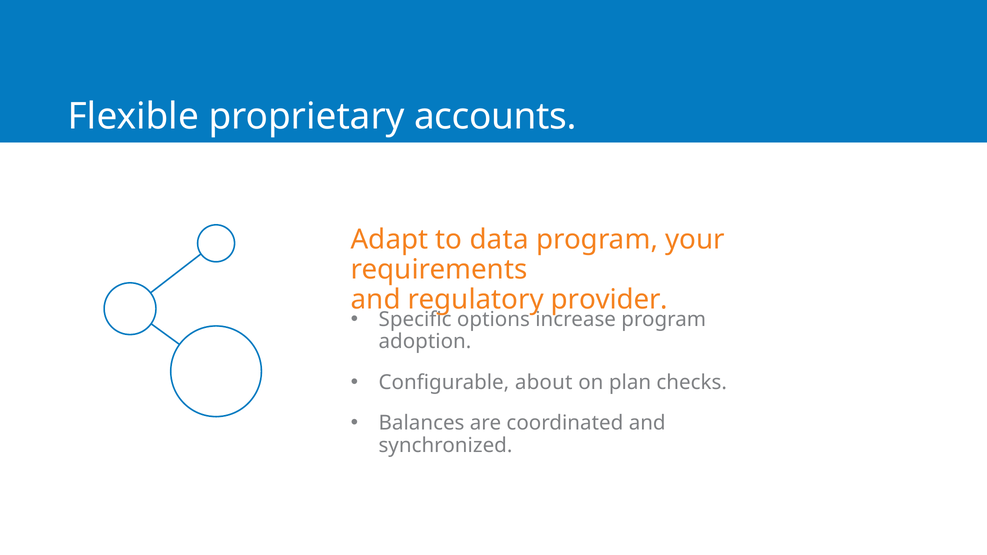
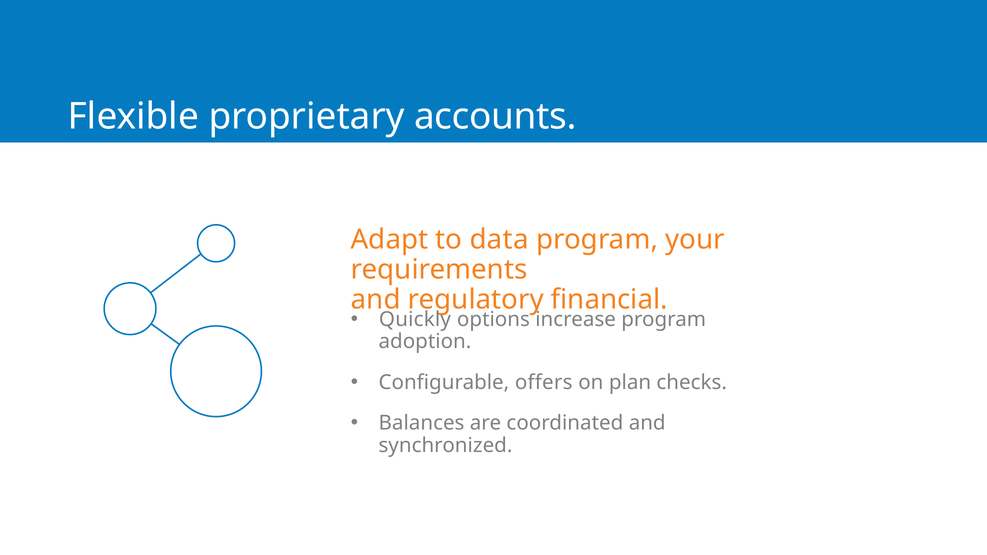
provider: provider -> financial (609, 300)
Specific: Specific -> Quickly (415, 320)
about: about -> offers (544, 382)
